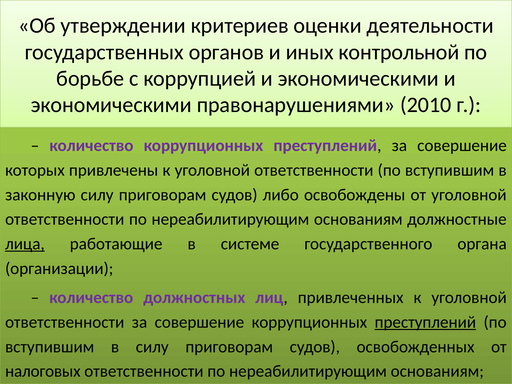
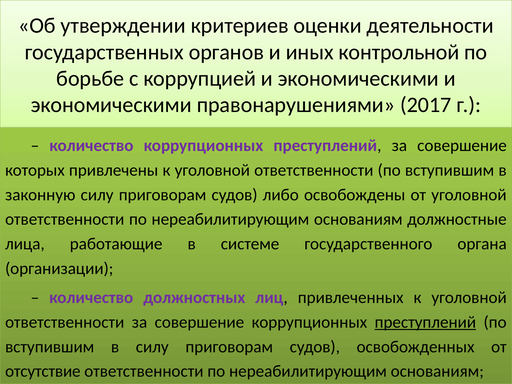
2010: 2010 -> 2017 (426, 105)
лица underline: present -> none (25, 244)
налоговых: налоговых -> отсутствие (43, 371)
